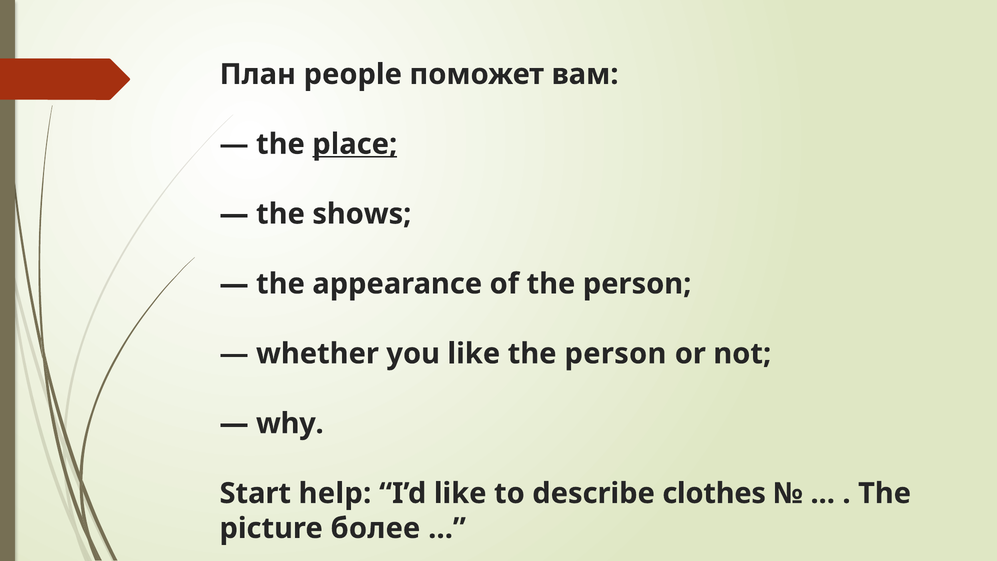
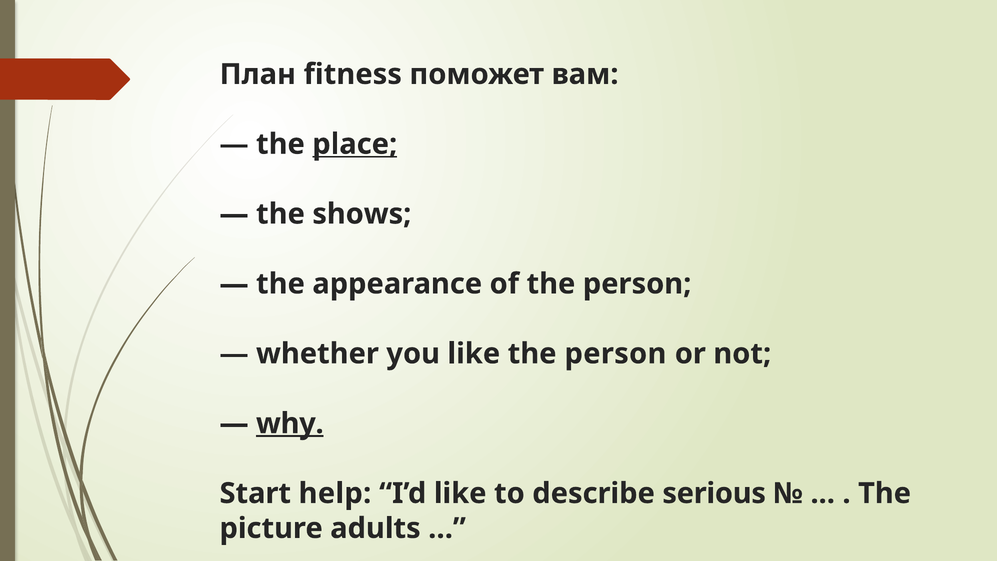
people: people -> fitness (353, 74)
why underline: none -> present (290, 423)
clothes: clothes -> serious (714, 493)
более: более -> adults (375, 528)
